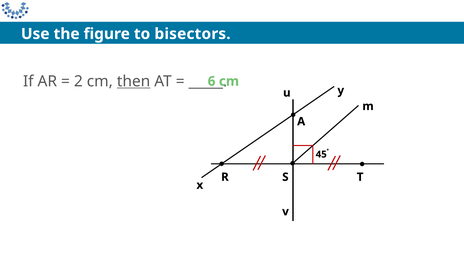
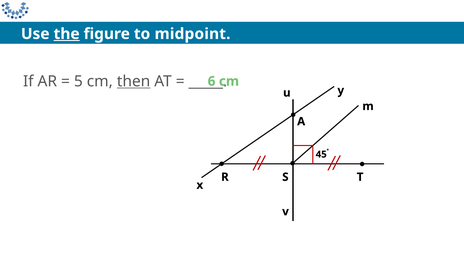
the underline: none -> present (67, 34)
bisectors: bisectors -> midpoint (193, 34)
2: 2 -> 5 (78, 81)
